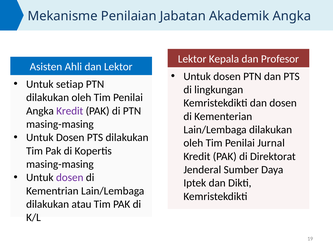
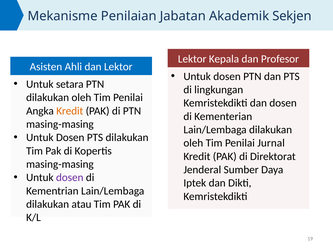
Akademik Angka: Angka -> Sekjen (292, 16)
setiap: setiap -> setara (70, 84)
Kredit colour: purple -> orange (70, 111)
